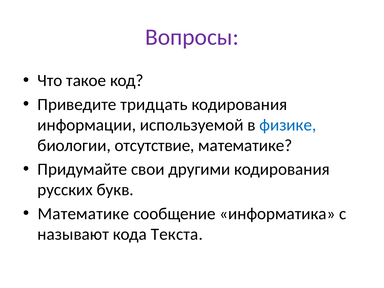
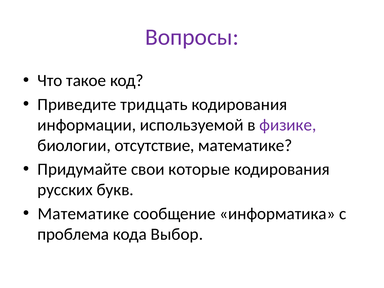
физике colour: blue -> purple (288, 125)
другими: другими -> которые (199, 169)
называют: называют -> проблема (73, 234)
Текста: Текста -> Выбор (177, 234)
